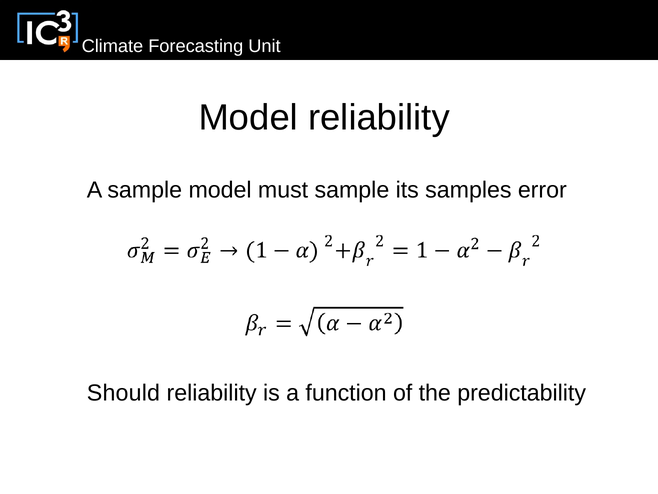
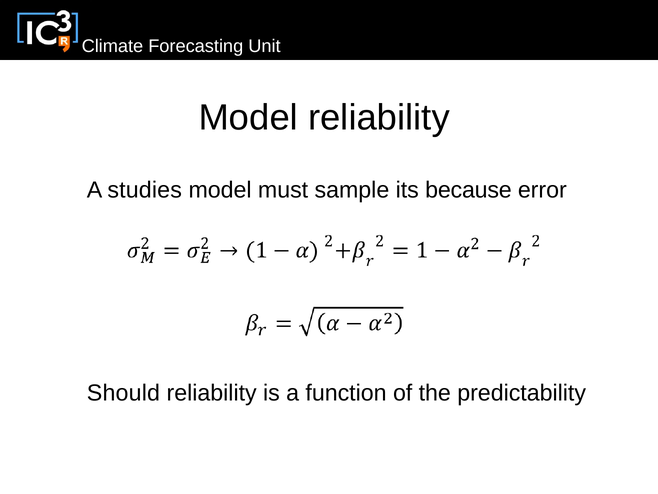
A sample: sample -> studies (145, 190)
samples: samples -> because (468, 190)
